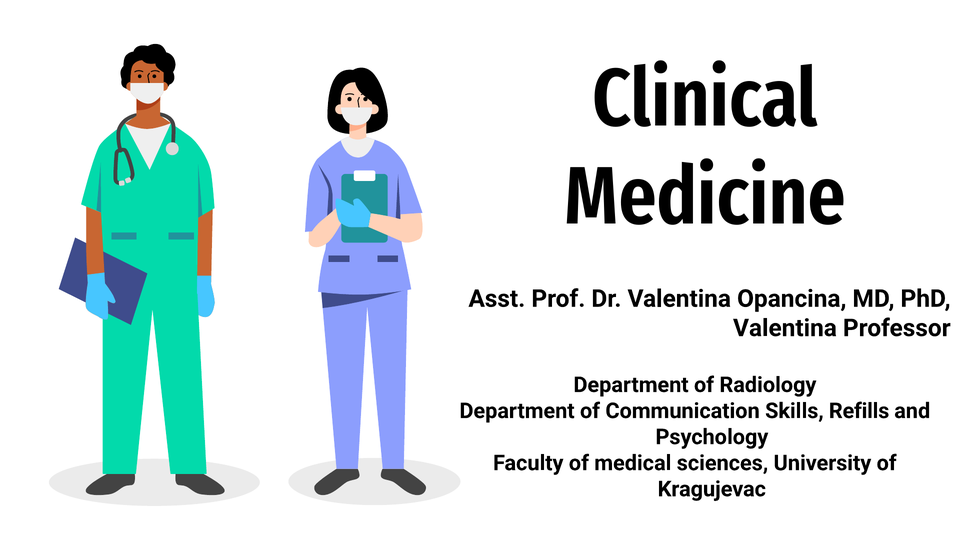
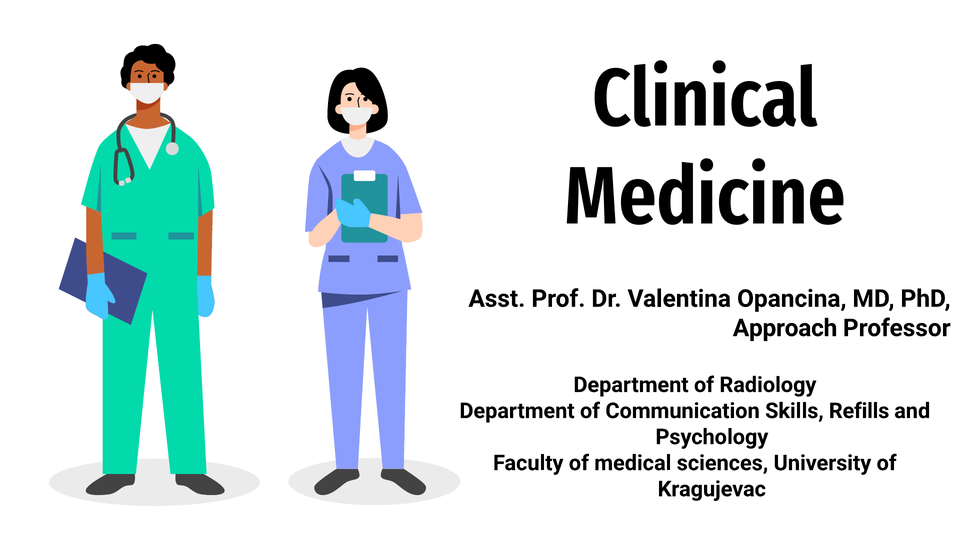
Valentina: Valentina -> Approach (785, 328)
